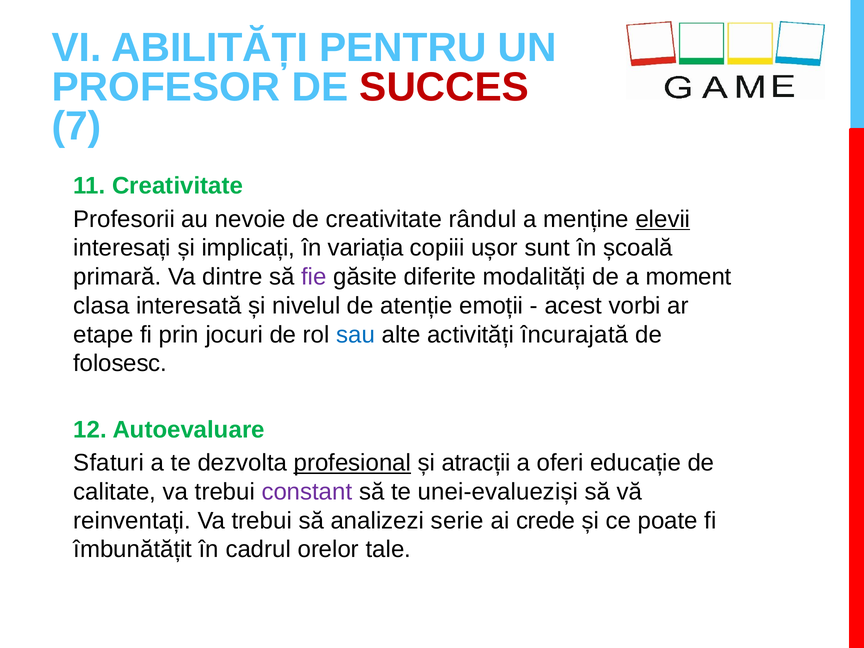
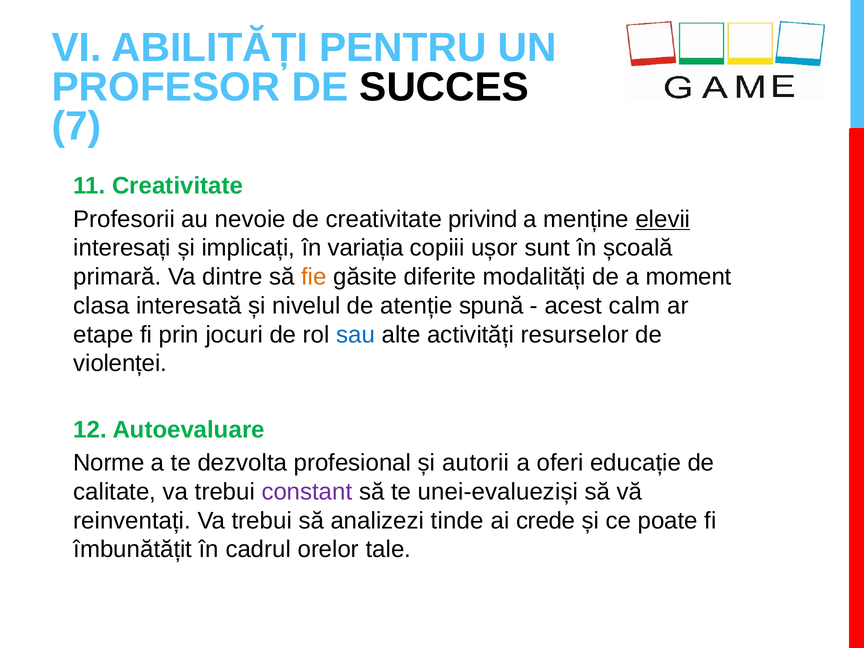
SUCCES colour: red -> black (444, 87)
rândul: rândul -> privind (483, 219)
fie colour: purple -> orange (314, 277)
emoții: emoții -> spună (491, 306)
vorbi: vorbi -> calm (635, 306)
încurajată: încurajată -> resurselor (575, 335)
folosesc: folosesc -> violenței (120, 363)
Sfaturi: Sfaturi -> Norme (109, 463)
profesional underline: present -> none (352, 463)
atracții: atracții -> autorii (476, 463)
serie: serie -> tinde (457, 521)
